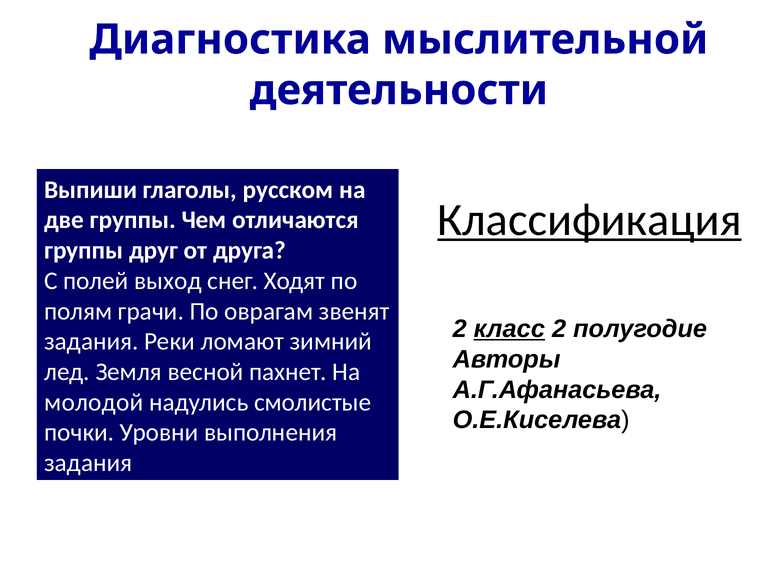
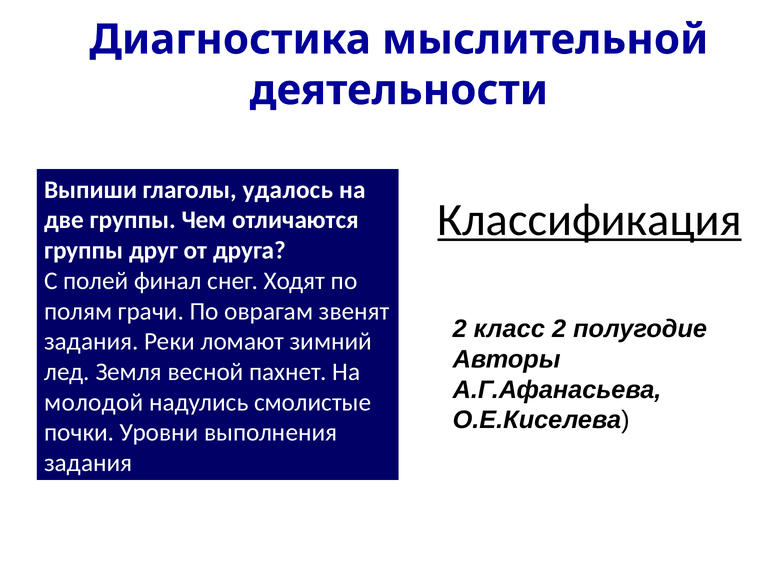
русском: русском -> удалось (288, 190)
выход: выход -> финал (168, 281)
класс underline: present -> none (509, 329)
